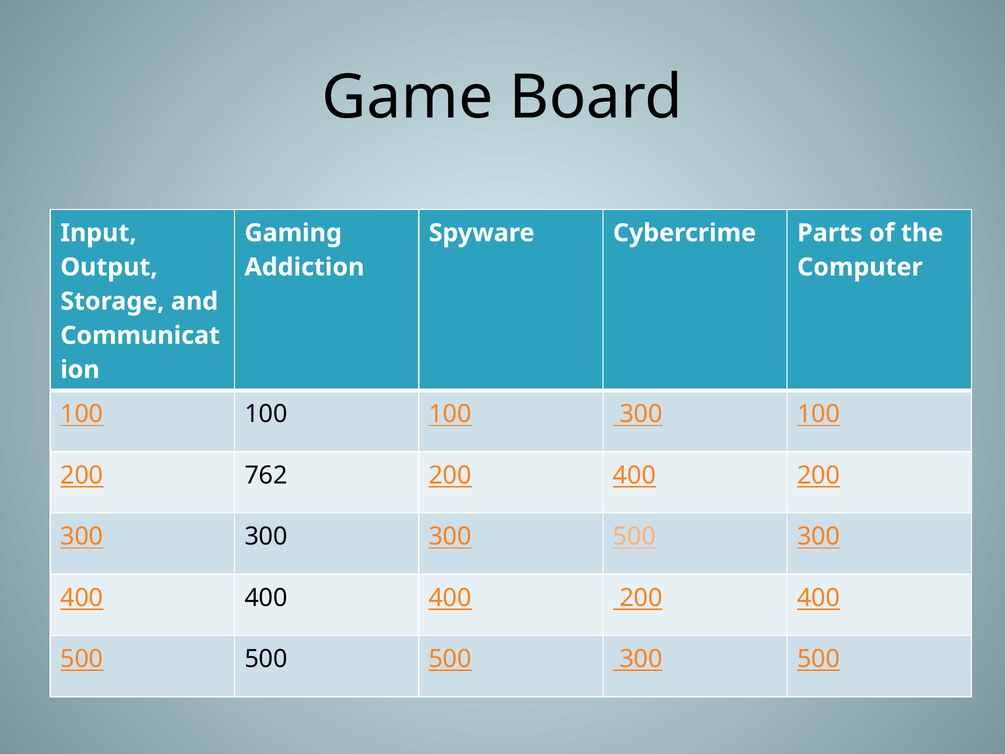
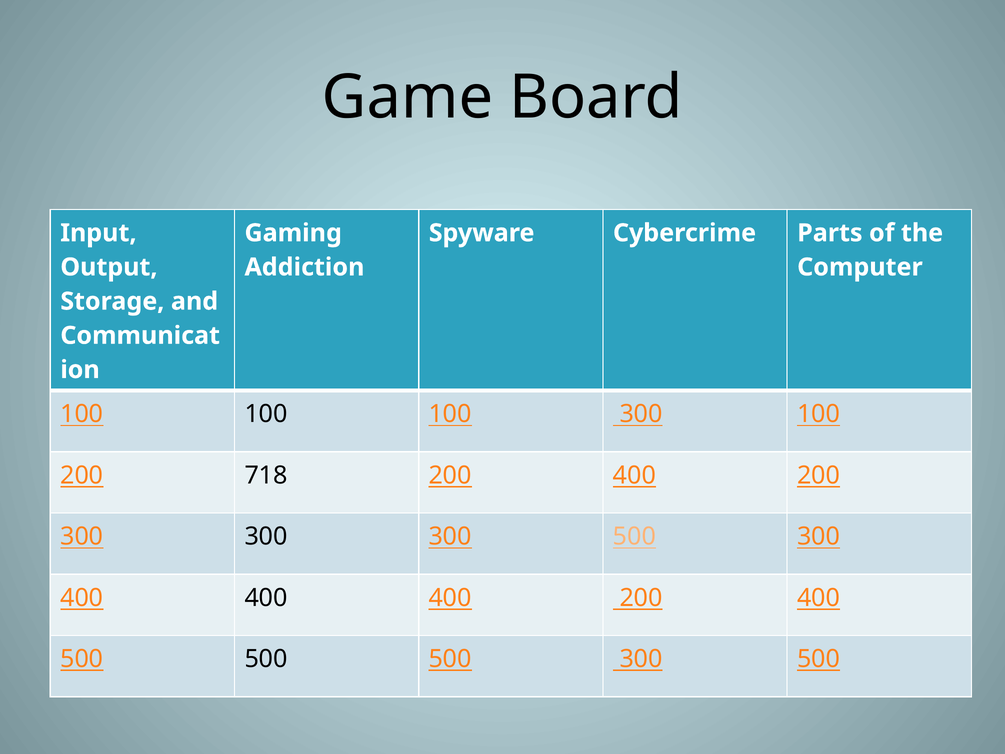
762: 762 -> 718 (266, 475)
